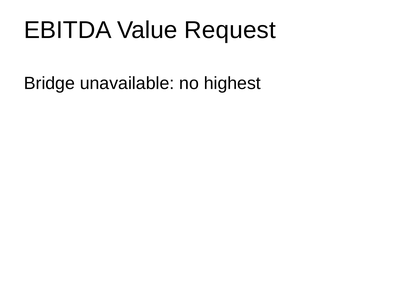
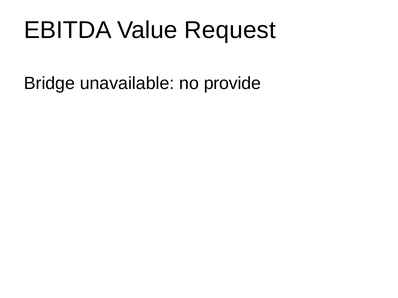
highest: highest -> provide (232, 83)
